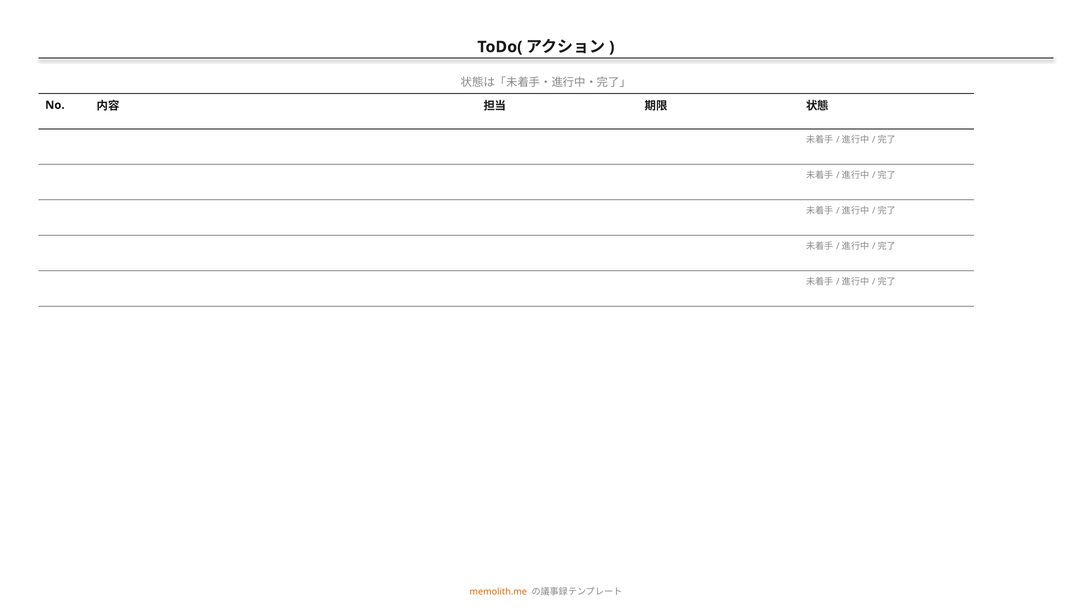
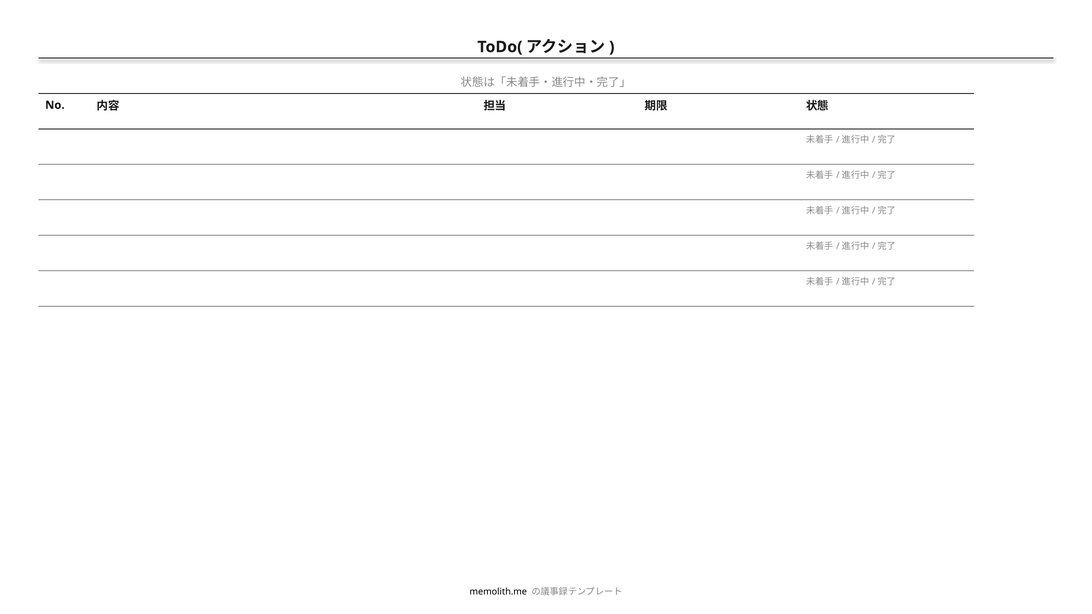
memolith.me colour: orange -> black (498, 592)
